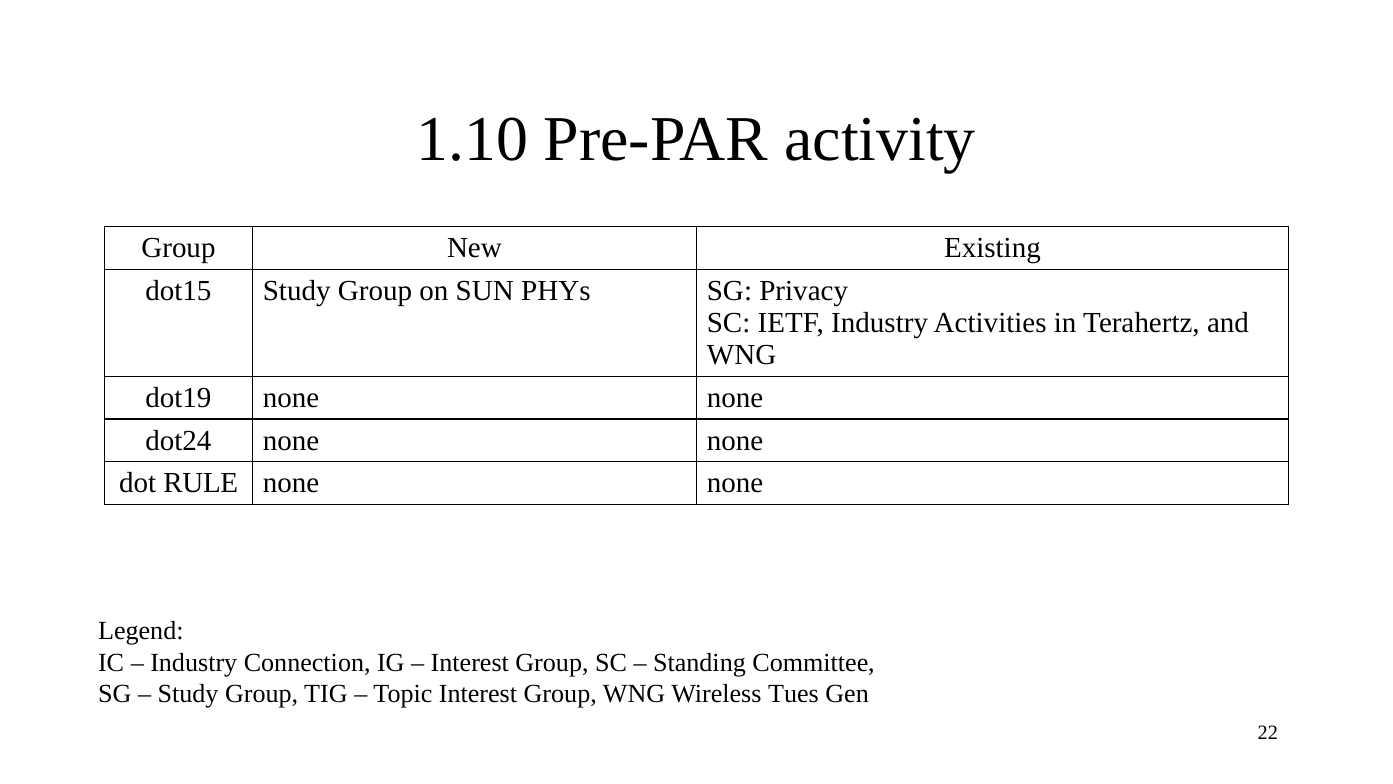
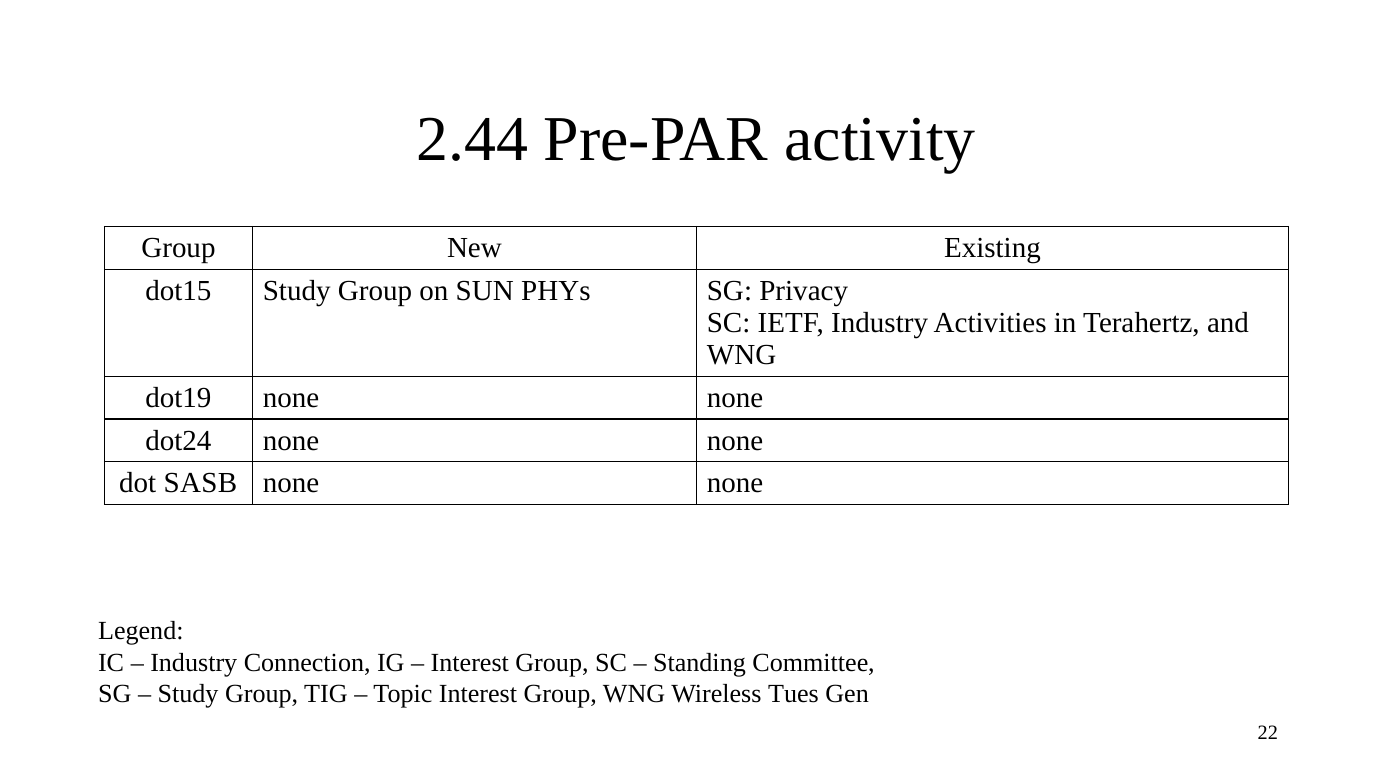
1.10: 1.10 -> 2.44 (472, 139)
RULE: RULE -> SASB (200, 483)
